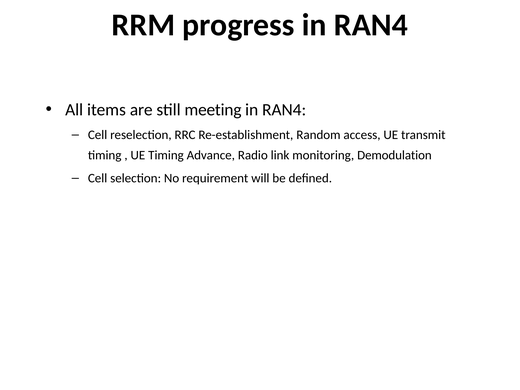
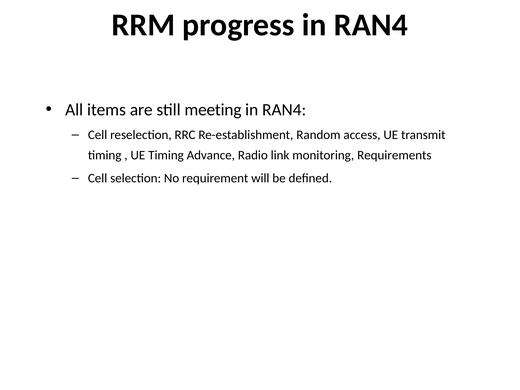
Demodulation: Demodulation -> Requirements (394, 155)
